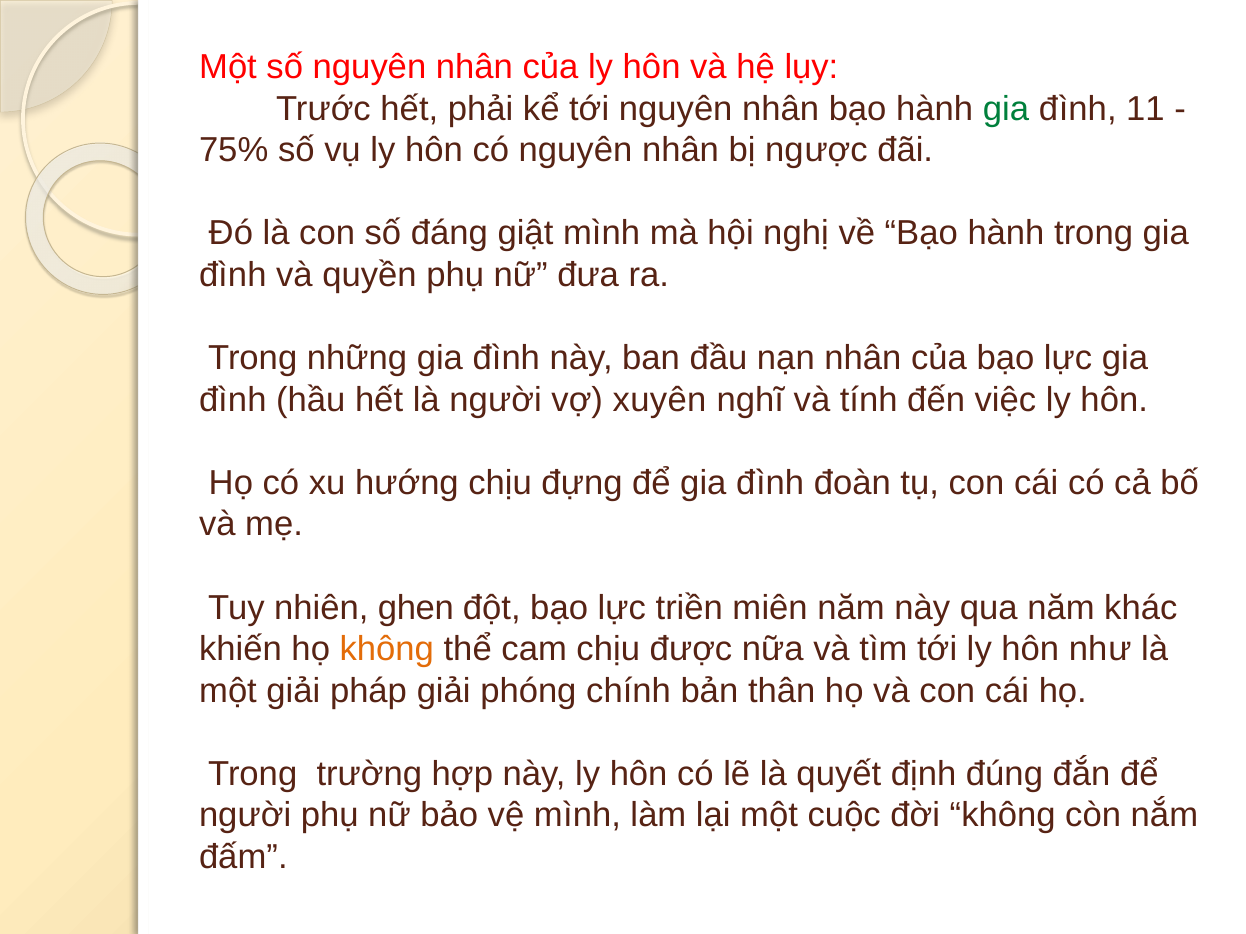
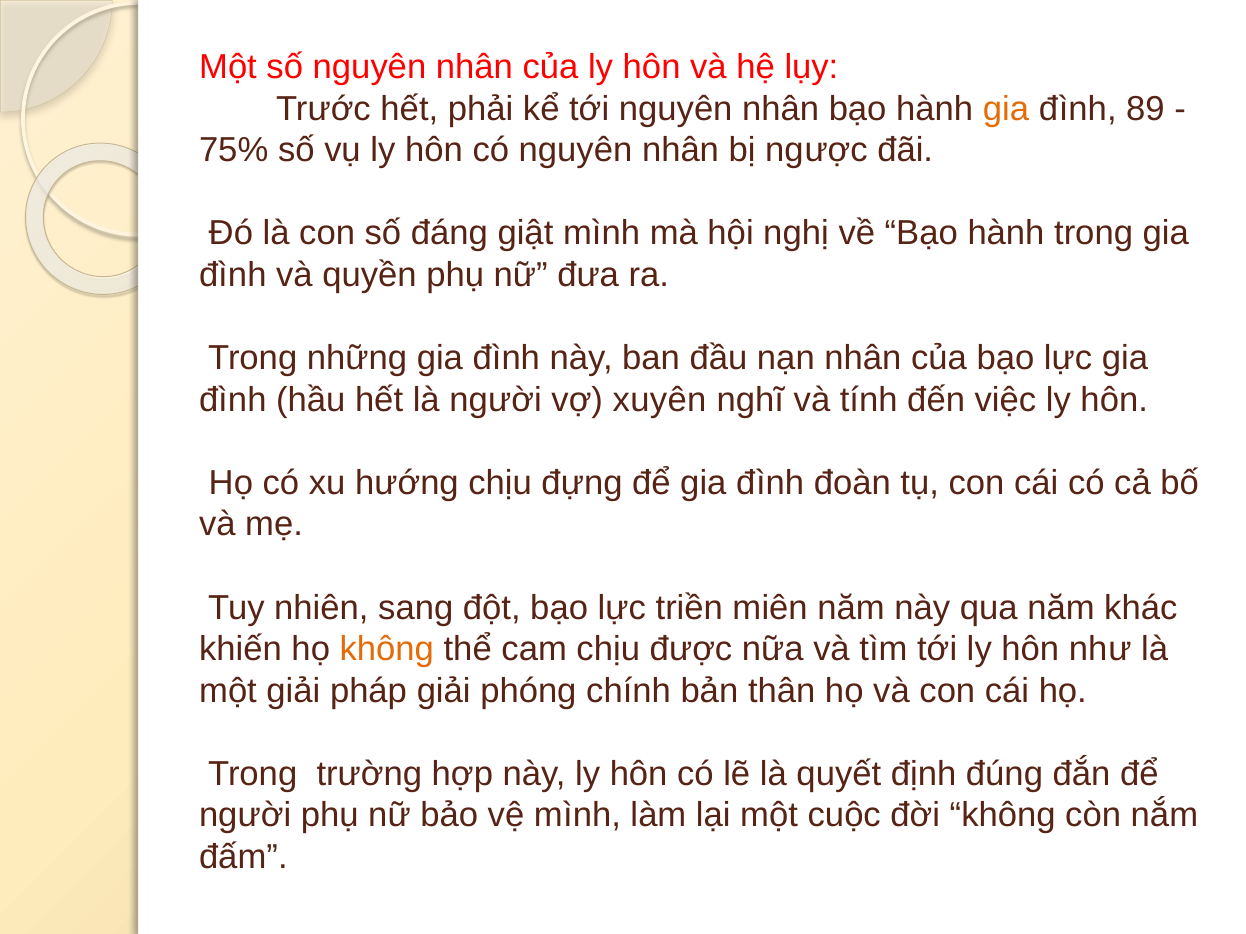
gia colour: green -> orange (1006, 109)
11: 11 -> 89 (1145, 109)
ghen: ghen -> sang (416, 608)
